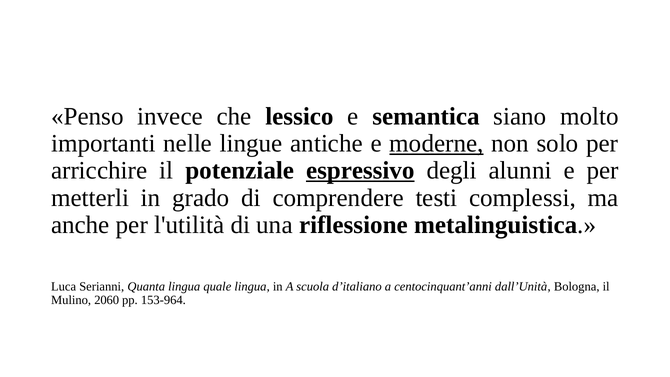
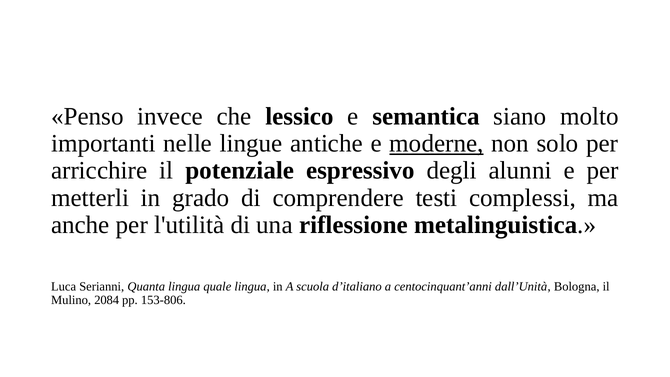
espressivo underline: present -> none (360, 171)
2060: 2060 -> 2084 (107, 300)
153-964: 153-964 -> 153-806 (163, 300)
